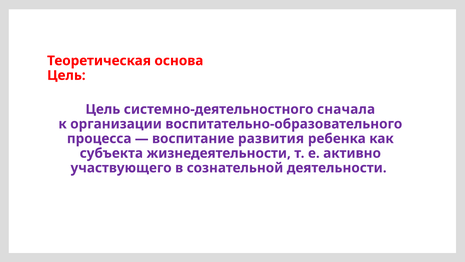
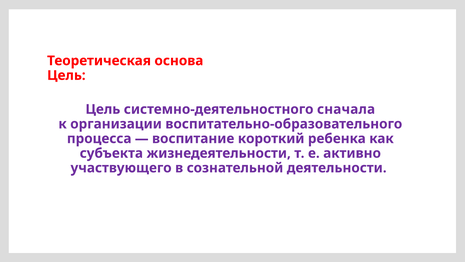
развития: развития -> короткий (271, 138)
